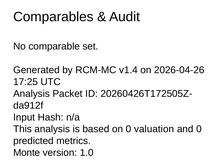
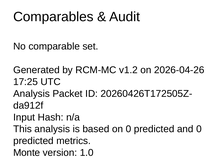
v1.4: v1.4 -> v1.2 (128, 70)
on 0 valuation: valuation -> predicted (154, 129)
